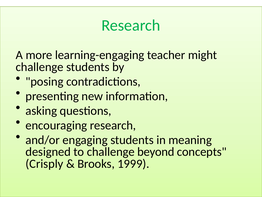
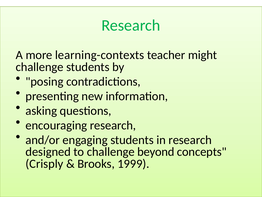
learning-engaging: learning-engaging -> learning-contexts (100, 55)
in meaning: meaning -> research (190, 140)
